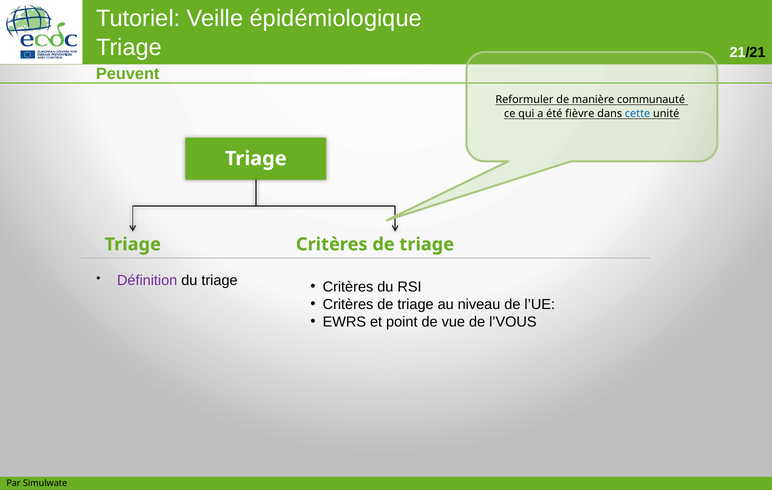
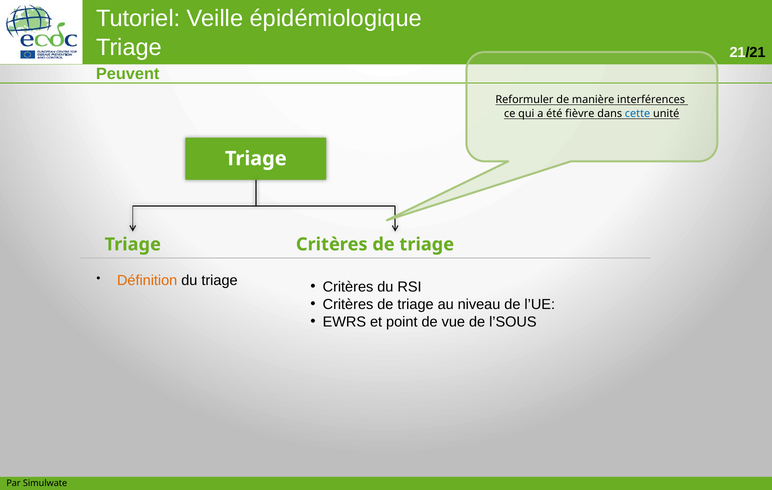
communauté: communauté -> interférences (651, 100)
Définition colour: purple -> orange (147, 281)
l’VOUS: l’VOUS -> l’SOUS (513, 322)
